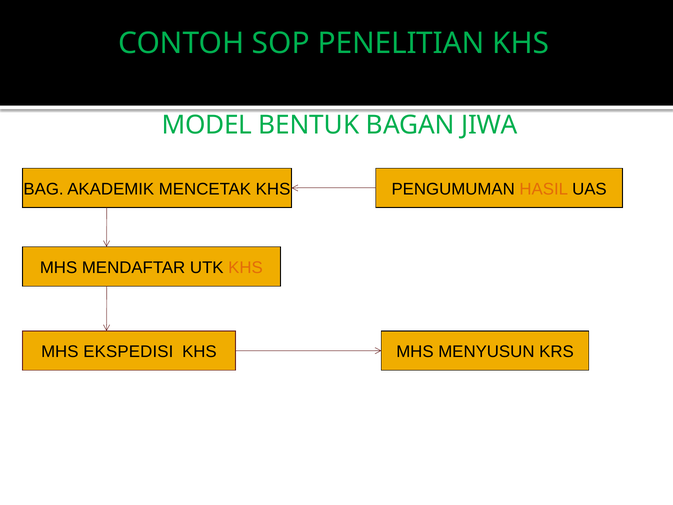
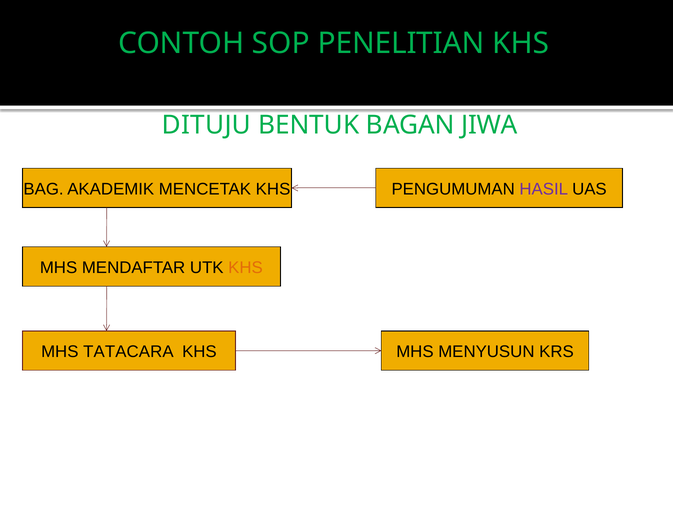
MODEL: MODEL -> DITUJU (207, 125)
HASIL colour: orange -> purple (544, 189)
EKSPEDISI: EKSPEDISI -> TATACARA (128, 352)
